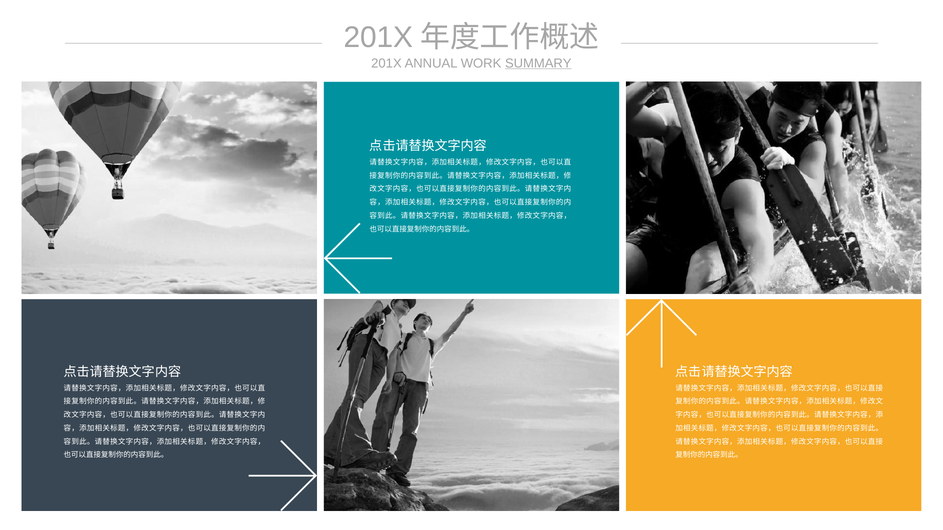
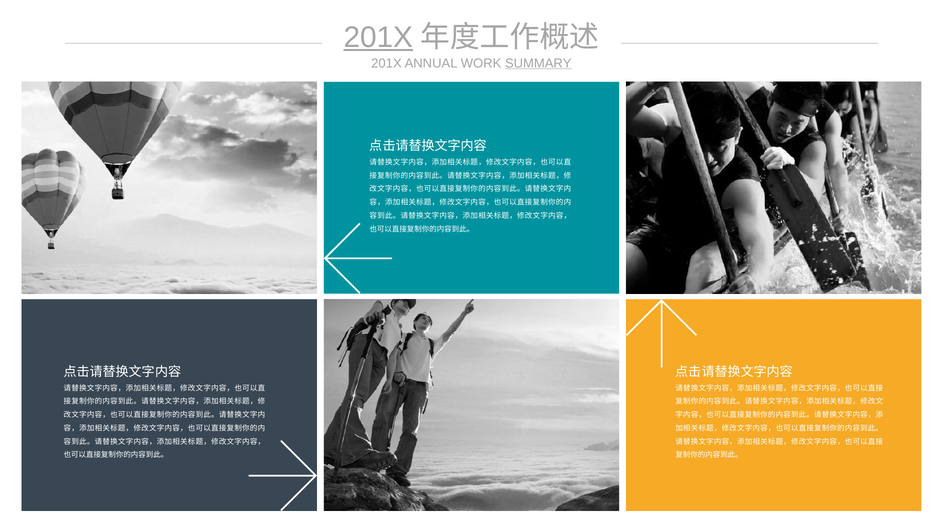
201X underline: none -> present (378, 37)
